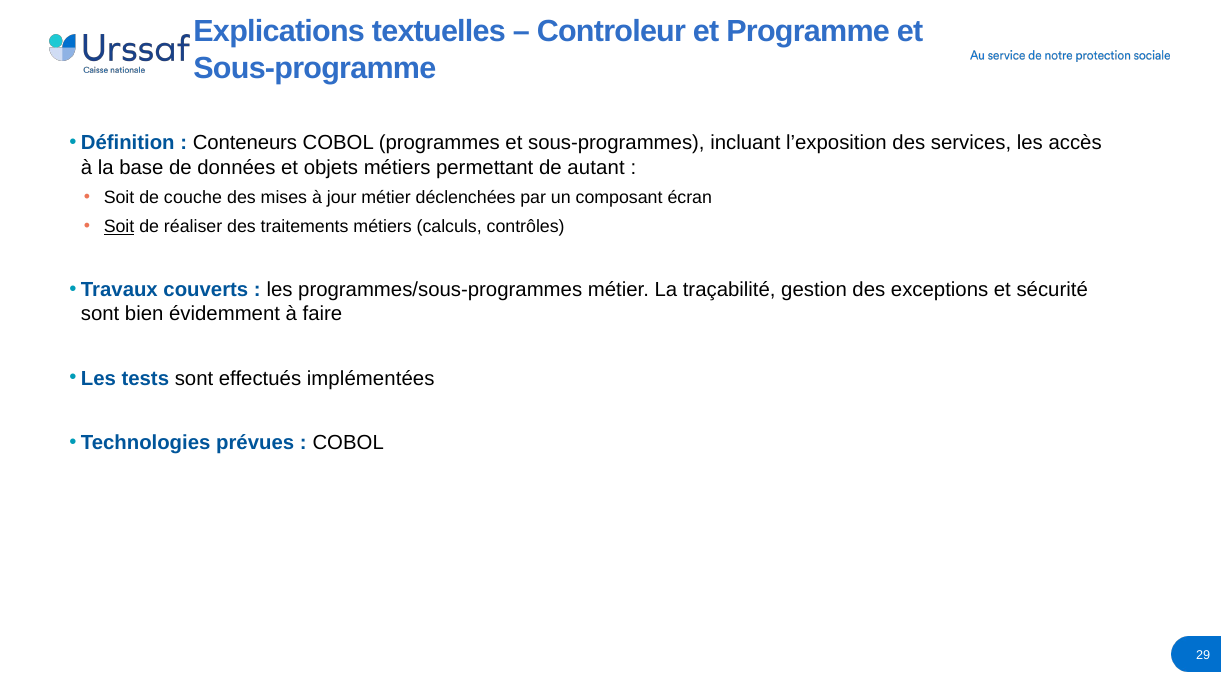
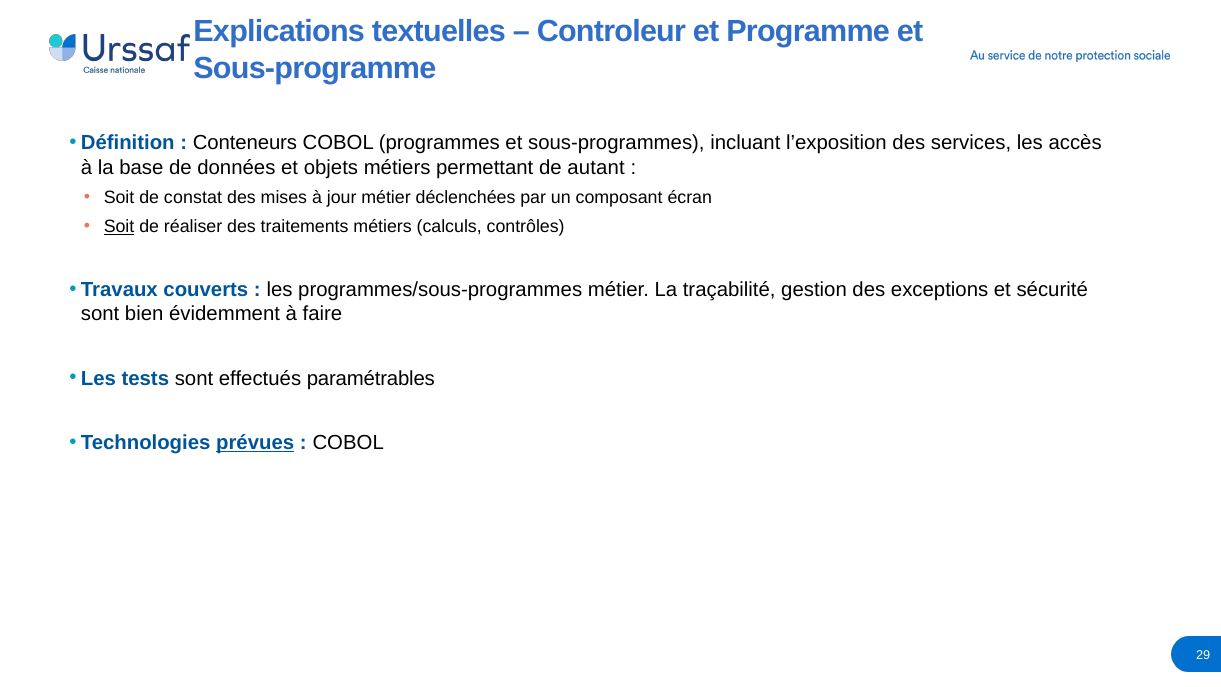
couche: couche -> constat (193, 198)
implémentées: implémentées -> paramétrables (371, 378)
prévues underline: none -> present (255, 442)
